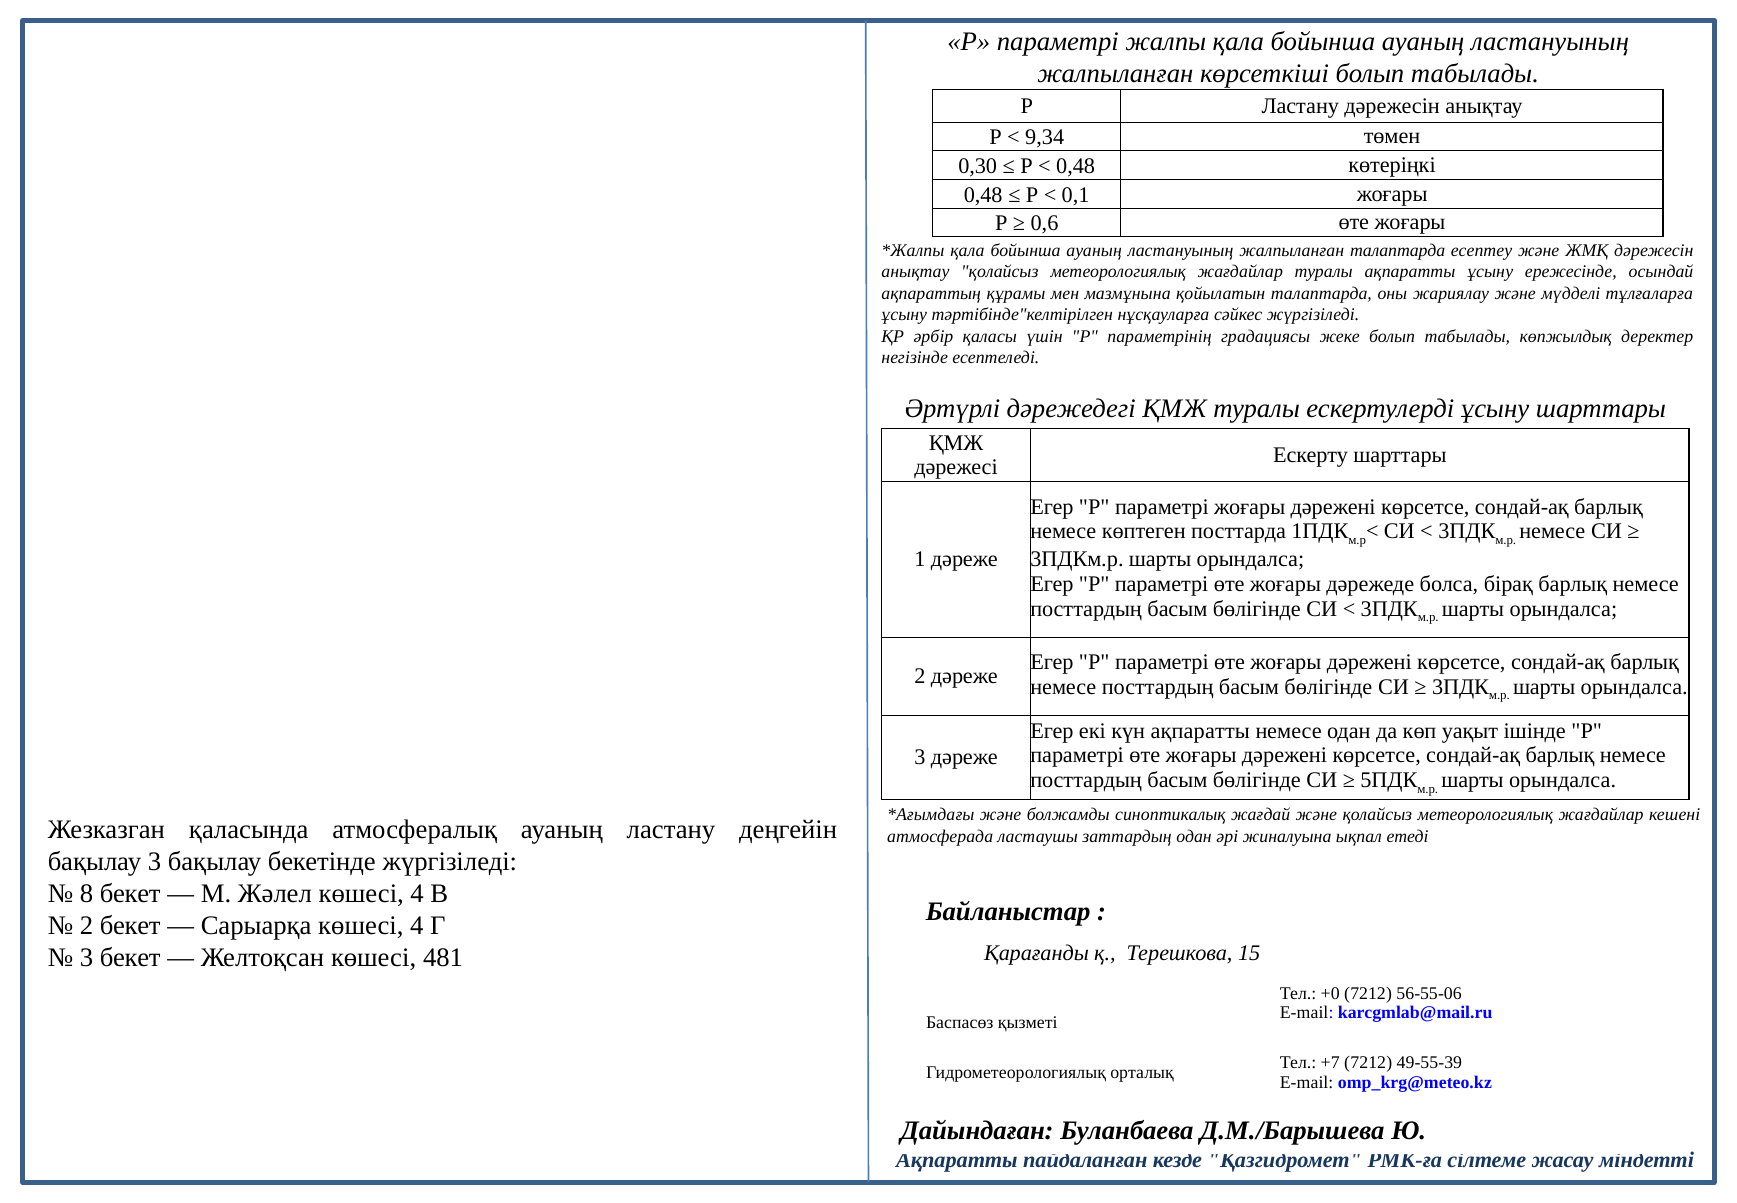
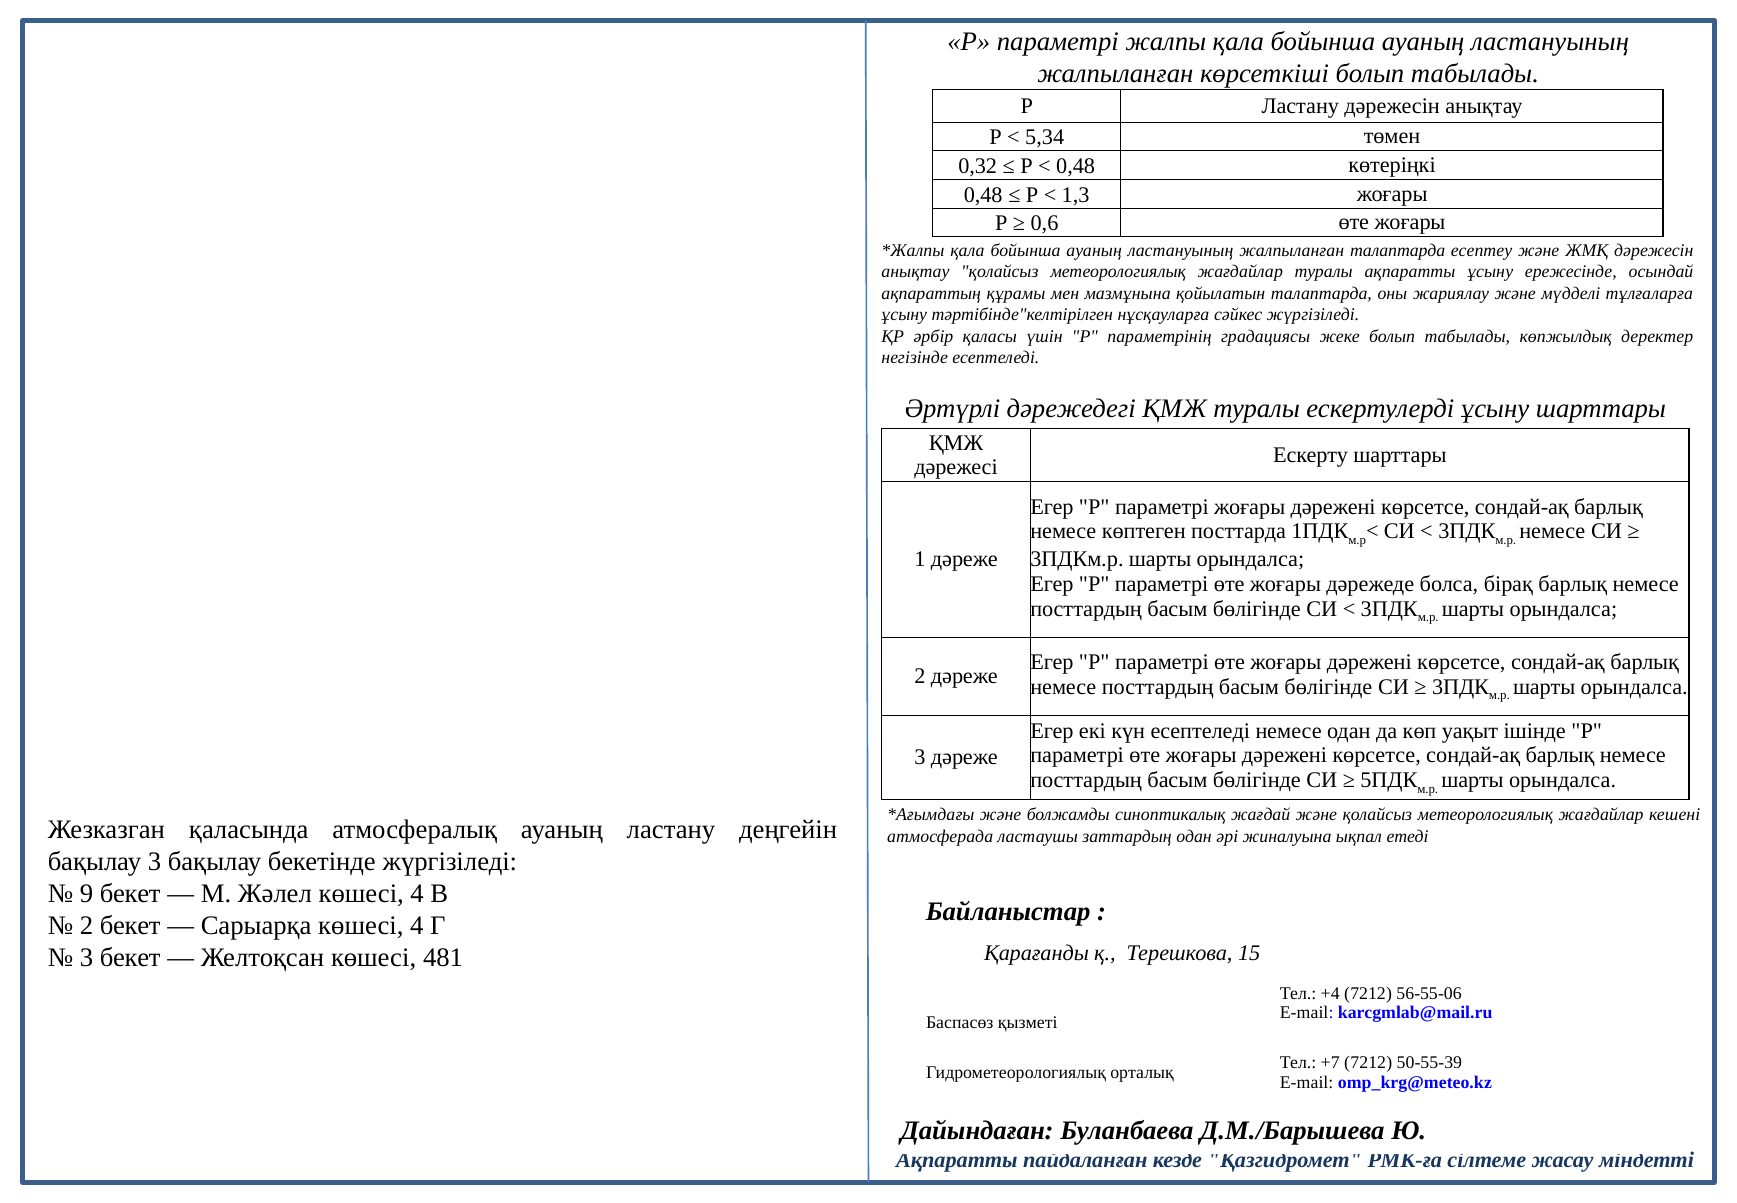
9,34: 9,34 -> 5,34 (1045, 137)
0,30: 0,30 -> 0,32 (978, 166)
0,1: 0,1 -> 1,3 (1076, 195)
күн ақпаратты: ақпаратты -> есептеледі (1200, 731)
8: 8 -> 9 (87, 893)
+0: +0 -> +4 (1330, 993)
49-55-39: 49-55-39 -> 50-55-39 (1429, 1062)
